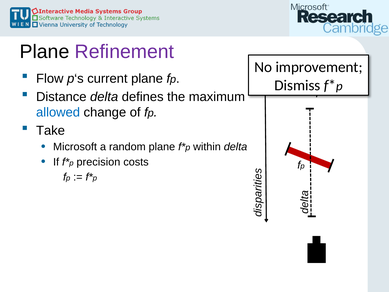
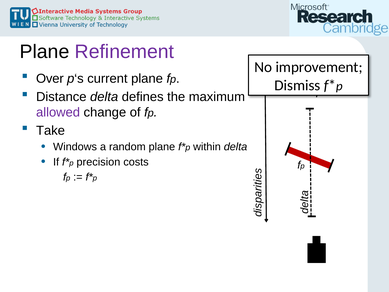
Flow: Flow -> Over (50, 79)
allowed colour: blue -> purple (58, 112)
Microsoft: Microsoft -> Windows (75, 147)
